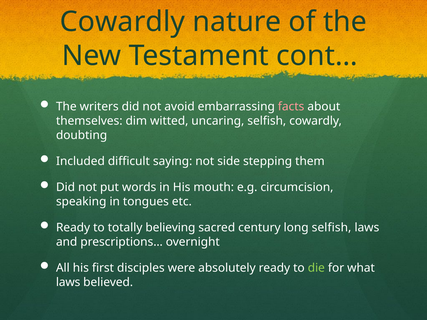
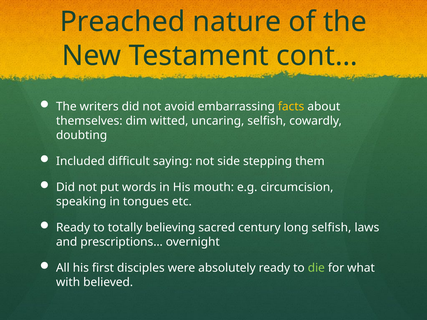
Cowardly: Cowardly -> Preached (123, 22)
facts colour: pink -> yellow (291, 107)
laws: laws -> with (68, 282)
